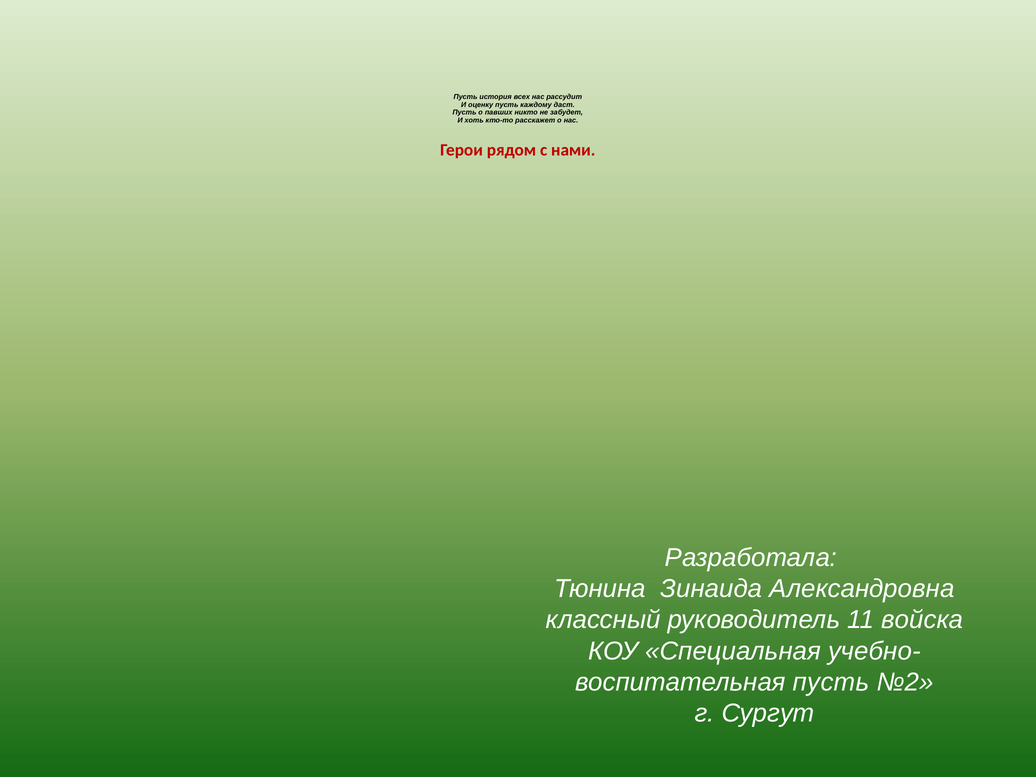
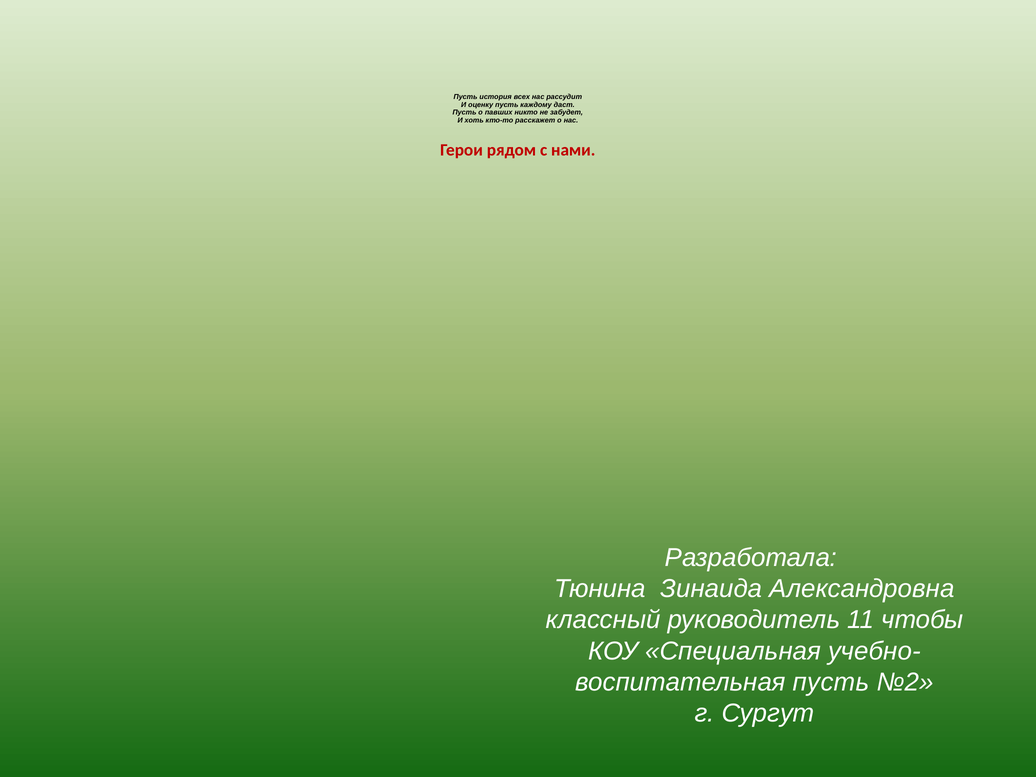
войска: войска -> чтобы (922, 620)
